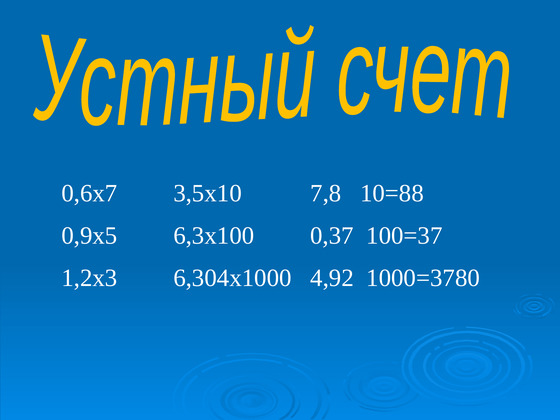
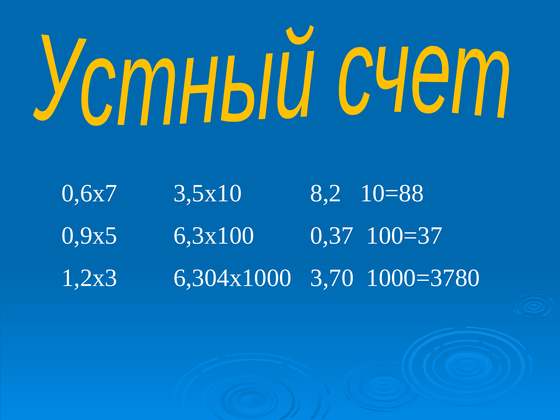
7,8: 7,8 -> 8,2 (326, 193)
4,92: 4,92 -> 3,70 (332, 278)
